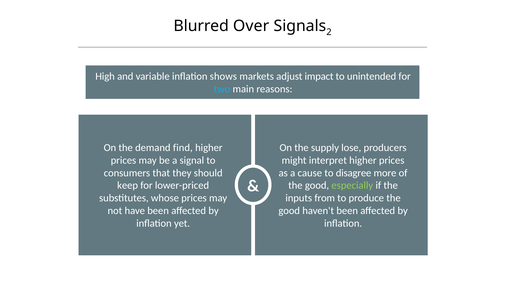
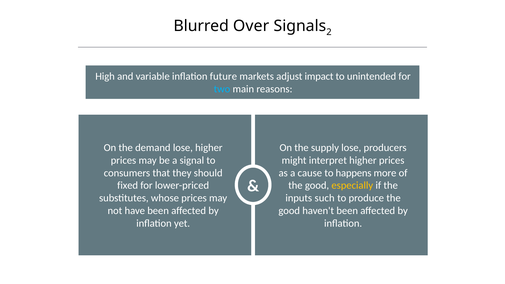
shows: shows -> future (223, 76)
demand find: find -> lose (183, 148)
disagree: disagree -> happens (354, 173)
keep: keep -> fixed (128, 186)
especially colour: light green -> yellow (352, 186)
from: from -> such (325, 198)
